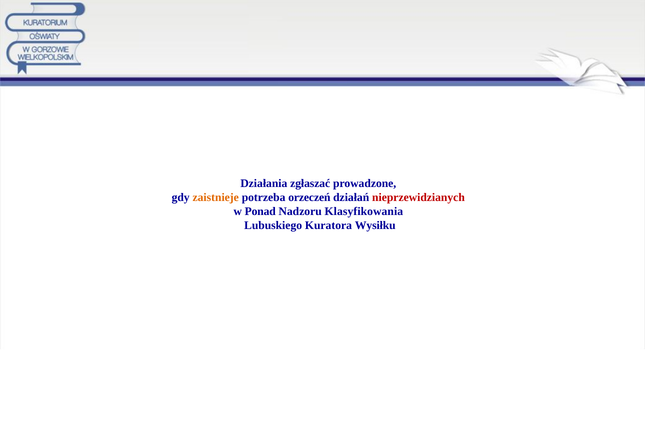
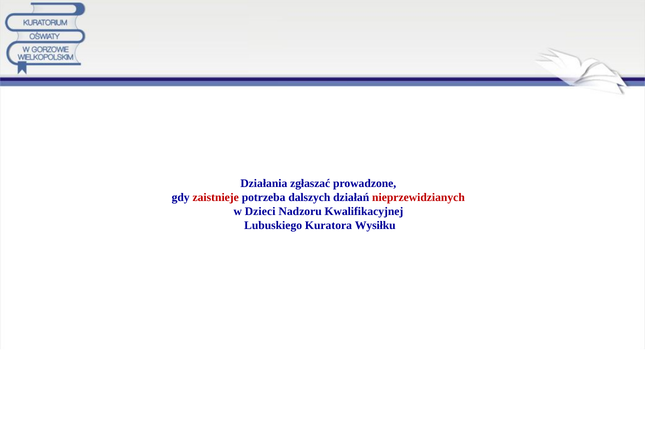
zaistnieje colour: orange -> red (216, 197)
orzeczeń: orzeczeń -> dalszych (309, 197)
Ponad: Ponad -> Dzieci (260, 211)
Klasyfikowania: Klasyfikowania -> Kwalifikacyjnej (364, 211)
